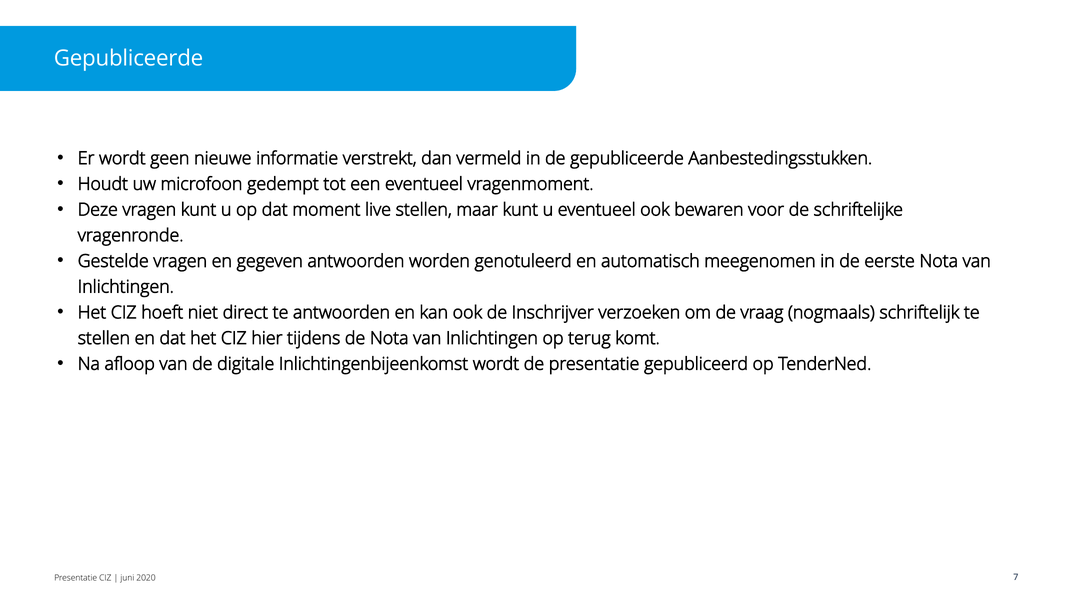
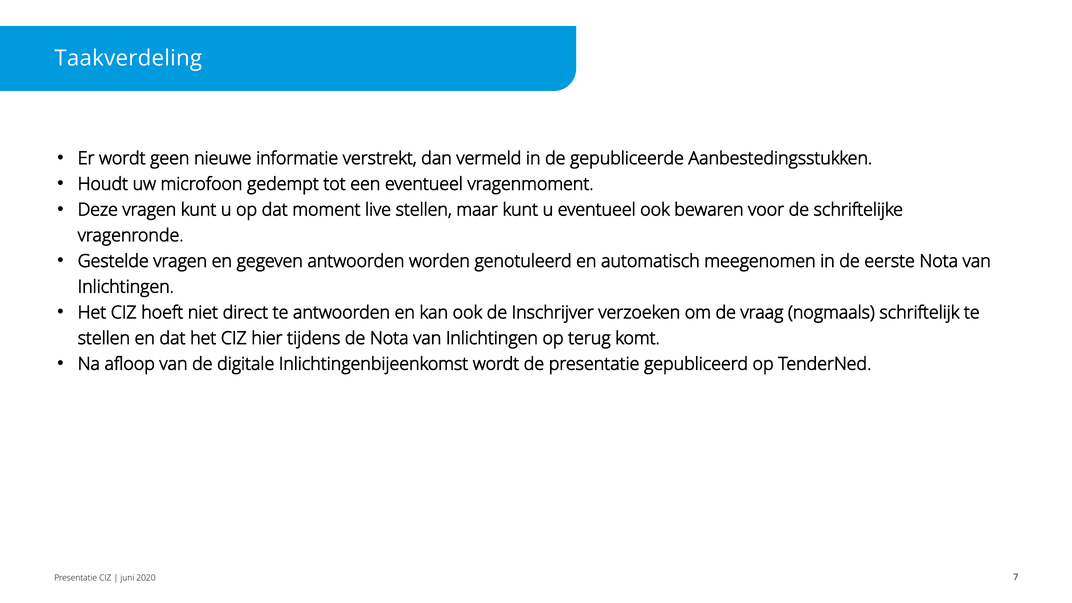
Gepubliceerde: Gepubliceerde -> Taakverdeling (128, 58)
